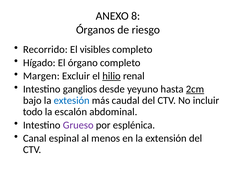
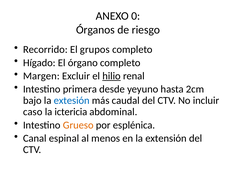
8: 8 -> 0 (136, 16)
visibles: visibles -> grupos (95, 50)
ganglios: ganglios -> primera (80, 89)
2cm underline: present -> none (195, 89)
todo: todo -> caso (33, 112)
escalón: escalón -> ictericia (71, 112)
Grueso colour: purple -> orange (78, 125)
